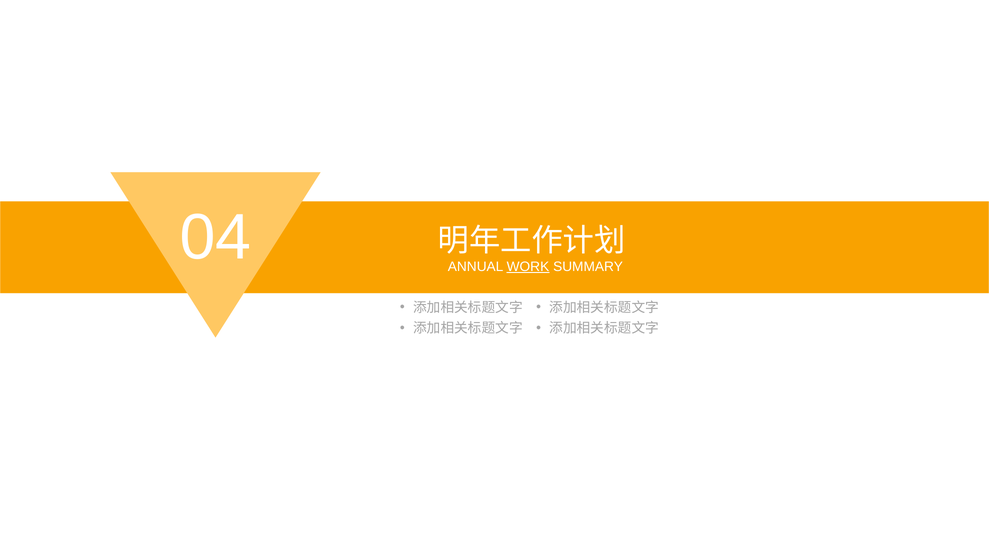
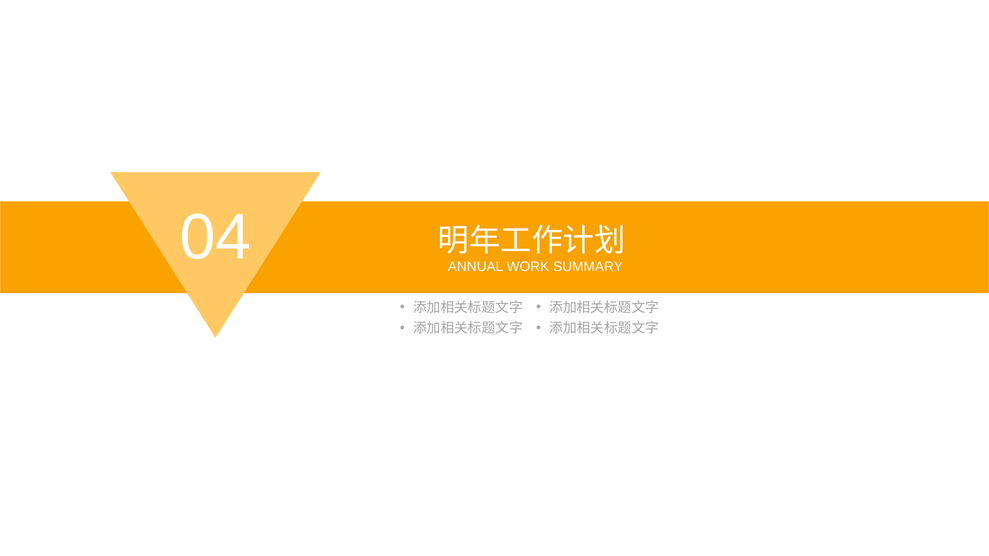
WORK underline: present -> none (528, 267)
